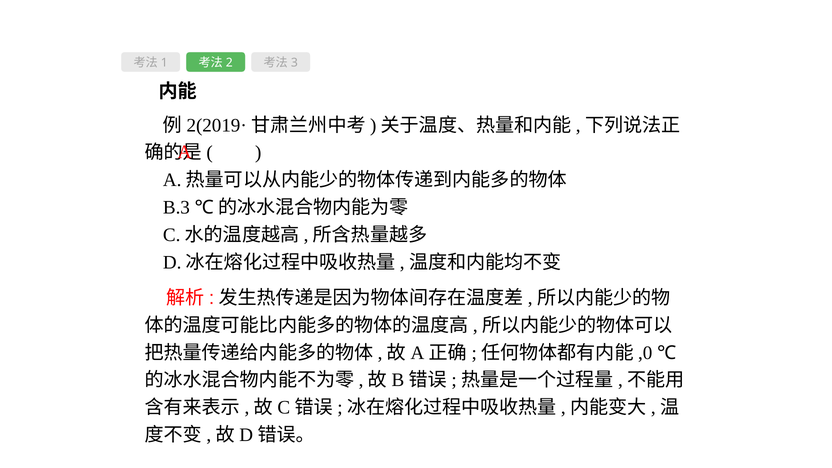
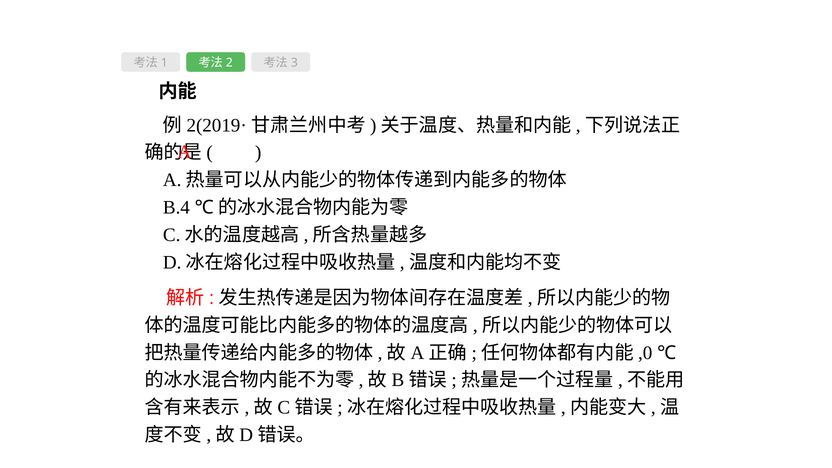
B.3: B.3 -> B.4 (176, 208)
